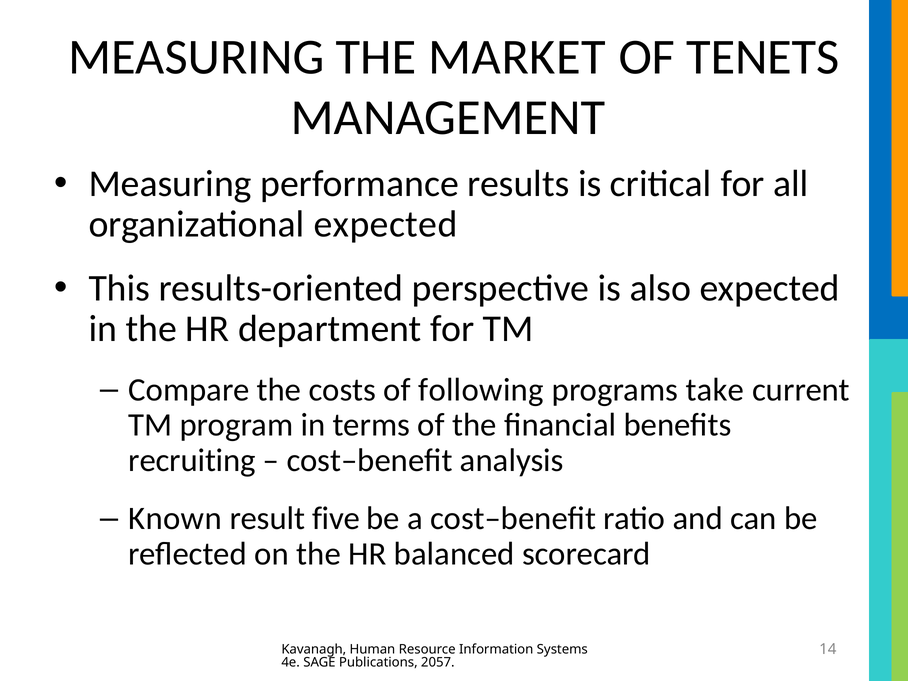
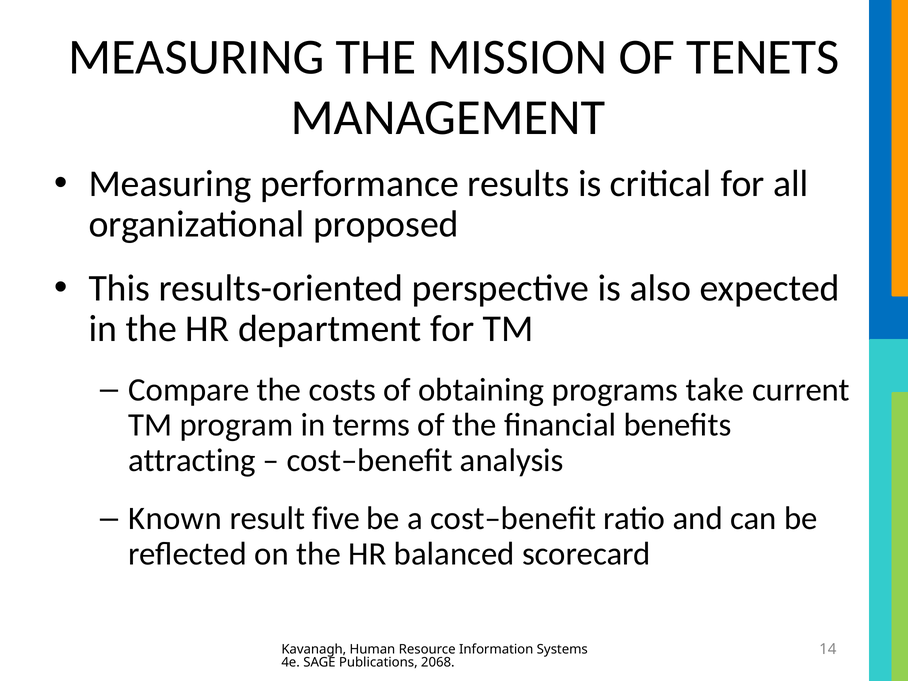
MARKET: MARKET -> MISSION (517, 57)
organizational expected: expected -> proposed (386, 224)
following: following -> obtaining (481, 390)
recruiting: recruiting -> attracting (192, 461)
2057: 2057 -> 2068 (438, 662)
